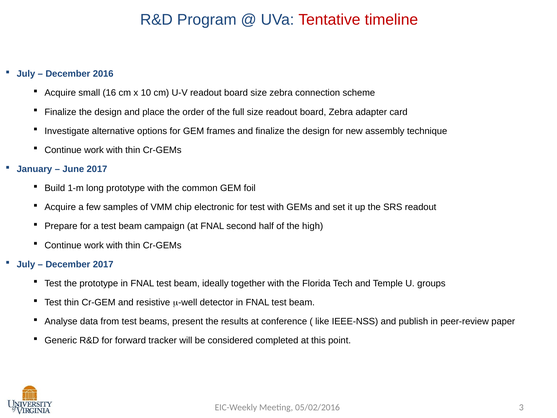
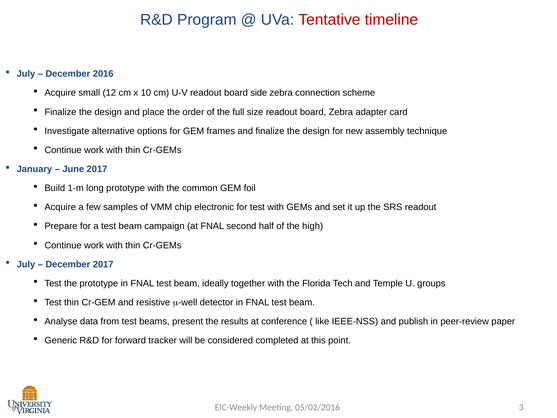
16: 16 -> 12 (109, 93)
board size: size -> side (259, 93)
